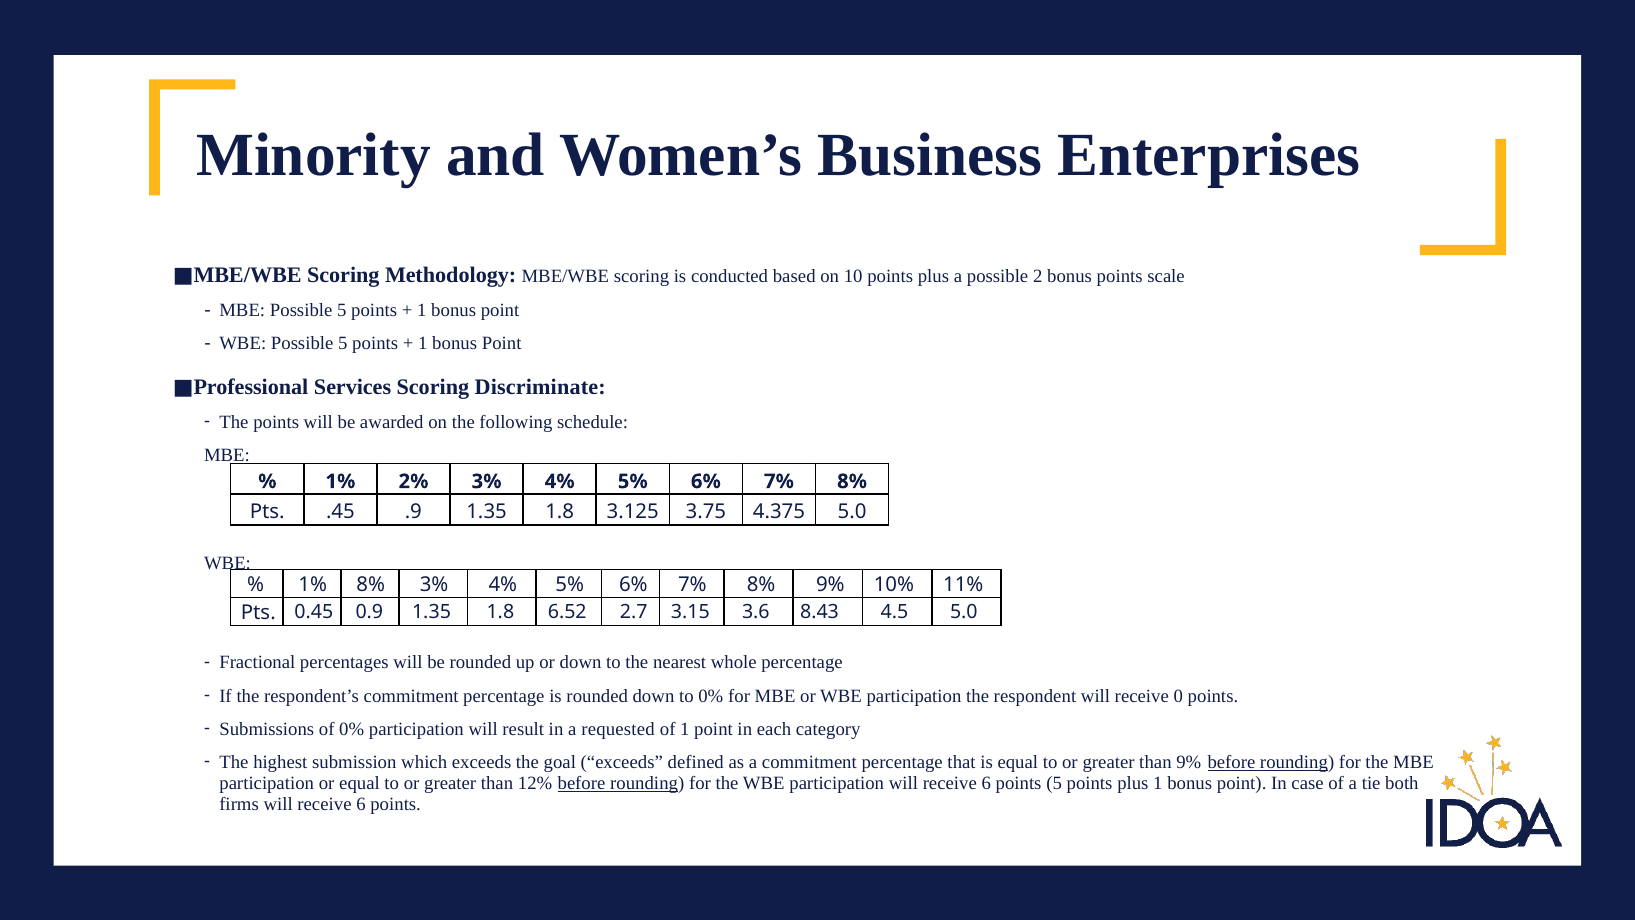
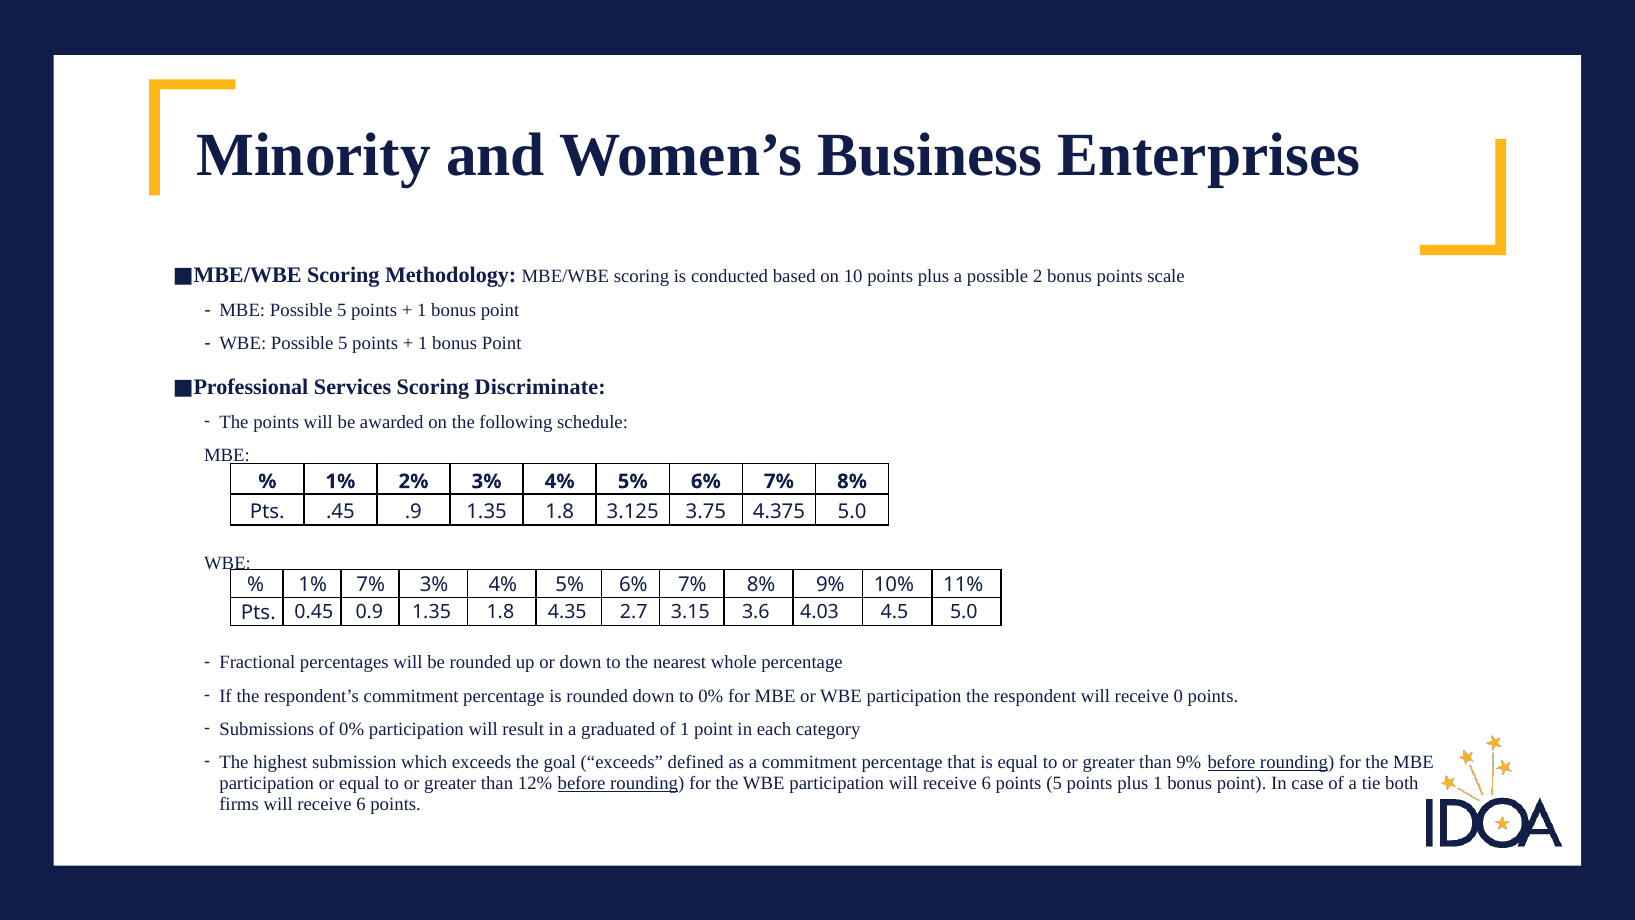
1% 8%: 8% -> 7% (371, 585)
6.52: 6.52 -> 4.35 (567, 612)
8.43: 8.43 -> 4.03 (820, 612)
requested: requested -> graduated (618, 729)
